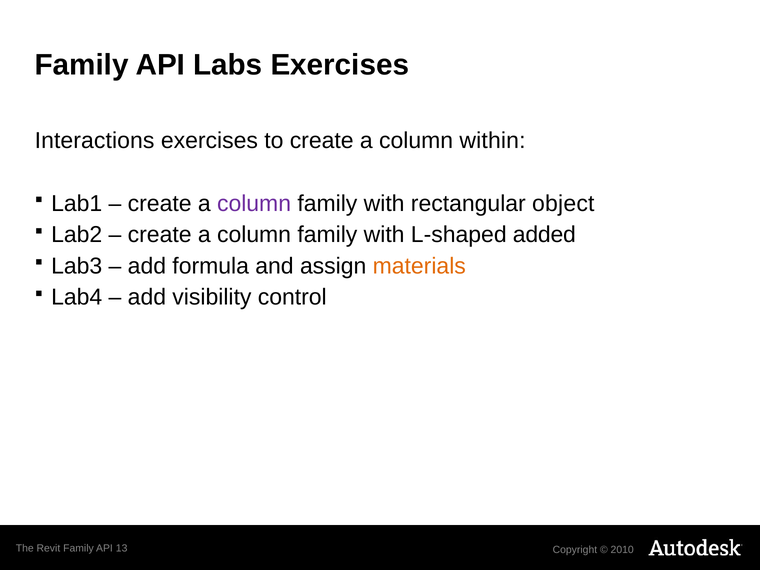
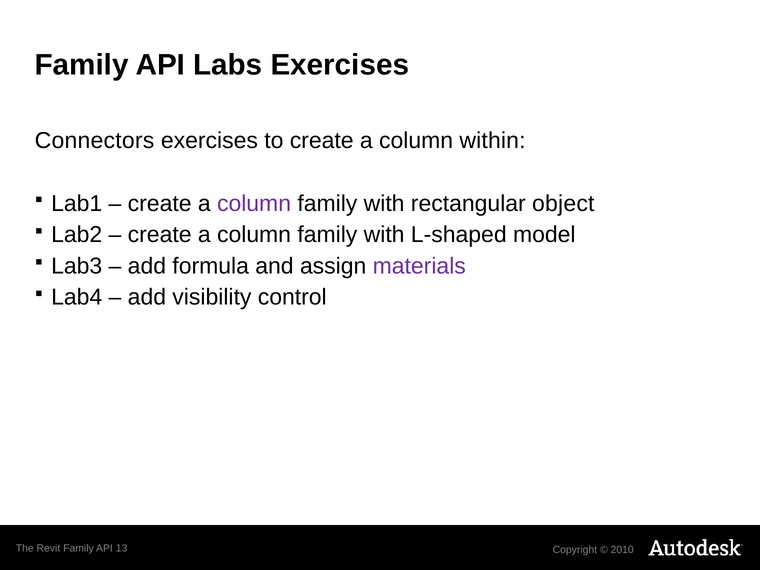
Interactions: Interactions -> Connectors (95, 141)
added: added -> model (544, 235)
materials colour: orange -> purple (419, 266)
